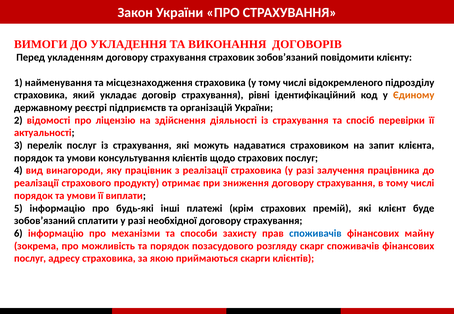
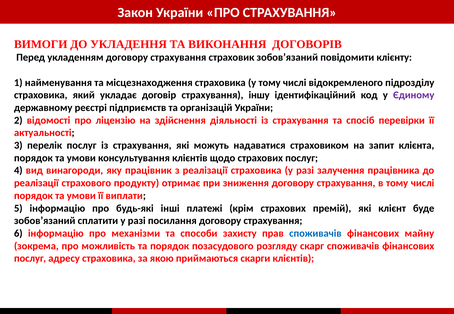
рівні: рівні -> іншу (259, 95)
Єдиному colour: orange -> purple (414, 95)
необхідної: необхідної -> посилання (172, 221)
